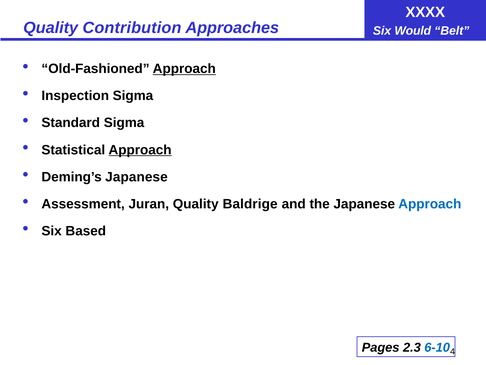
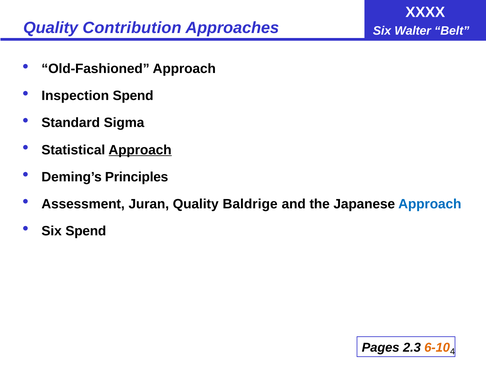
Would: Would -> Walter (413, 31)
Approach underline: present -> none (184, 69)
Inspection Sigma: Sigma -> Spend (133, 96)
Deming’s Japanese: Japanese -> Principles (137, 177)
Six Based: Based -> Spend (86, 231)
6-10 colour: blue -> orange (437, 347)
